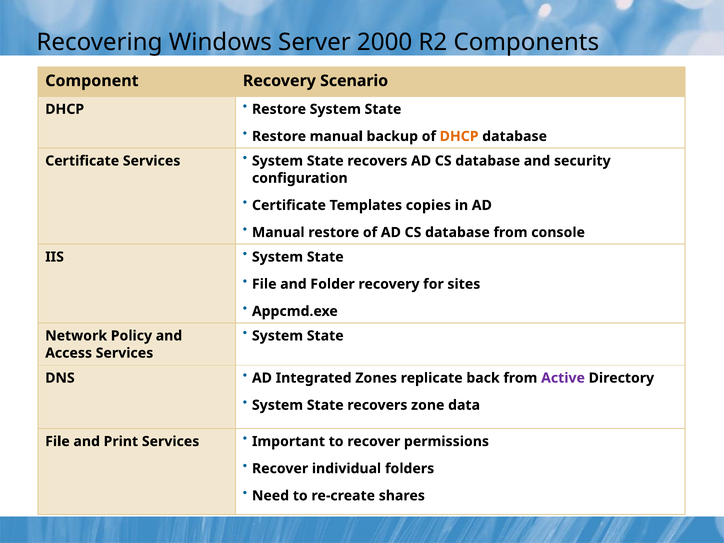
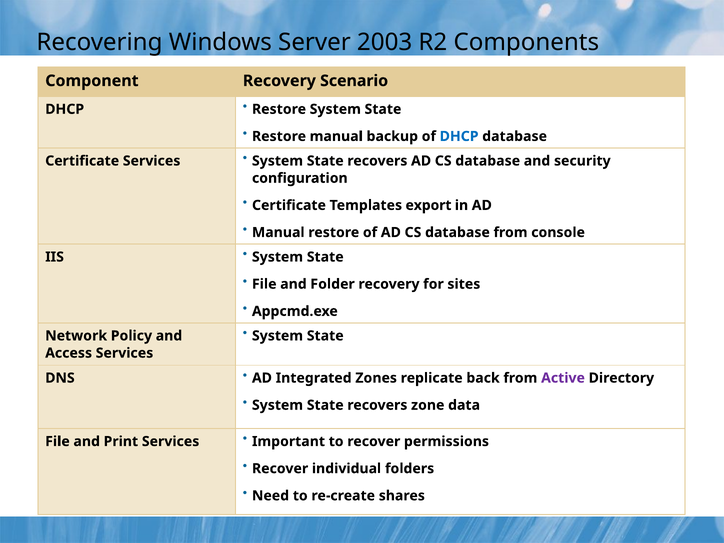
2000: 2000 -> 2003 (385, 42)
DHCP colour: orange -> blue (459, 136)
copies: copies -> export (428, 205)
